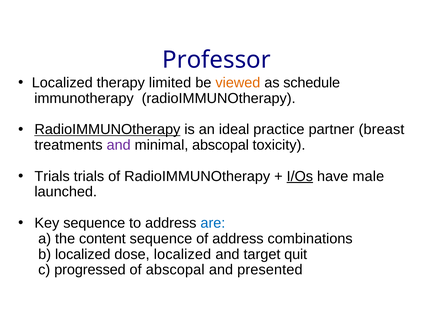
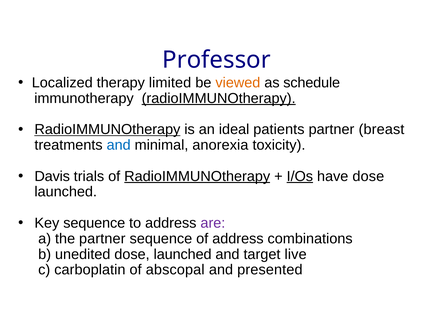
radioIMMUNOtherapy underline: none -> present (219, 98)
practice: practice -> patients (279, 129)
and colour: purple -> blue (119, 145)
minimal abscopal: abscopal -> anorexia (220, 145)
Trials: Trials -> Davis (52, 176)
RadioIMMUNOtherapy underline: none -> present (197, 176)
have male: male -> dose (368, 176)
are colour: blue -> purple (213, 223)
the content: content -> partner (102, 238)
b localized: localized -> unedited (83, 254)
localized: localized -> launched (183, 254)
quit: quit -> live (296, 254)
progressed: progressed -> carboplatin (90, 270)
